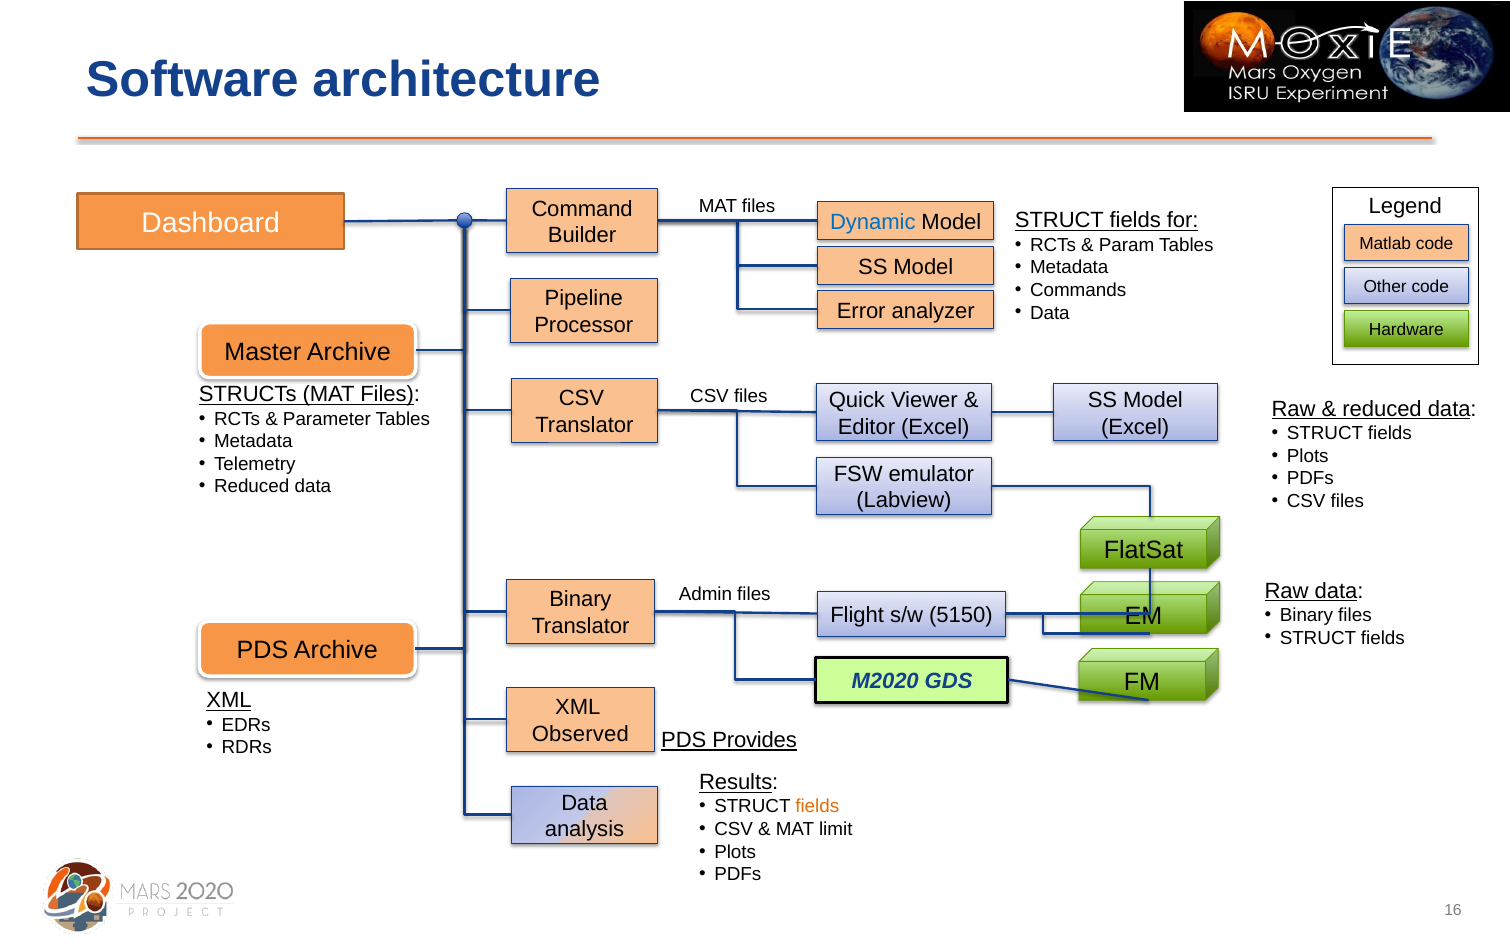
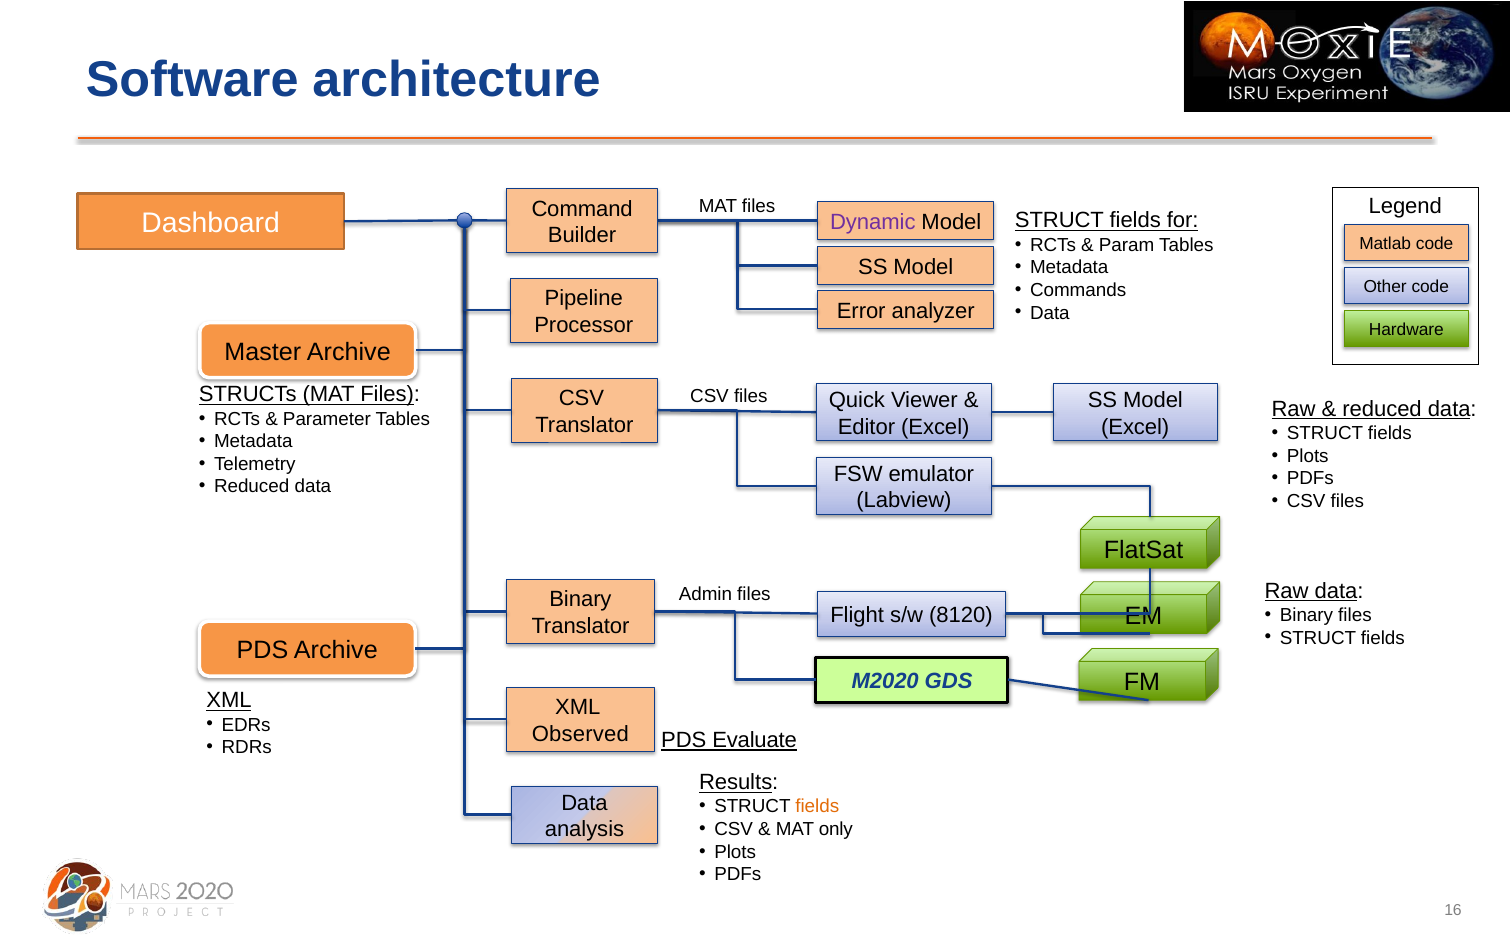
Dynamic colour: blue -> purple (873, 222)
5150: 5150 -> 8120 (961, 616)
Provides: Provides -> Evaluate (755, 741)
limit: limit -> only (836, 830)
